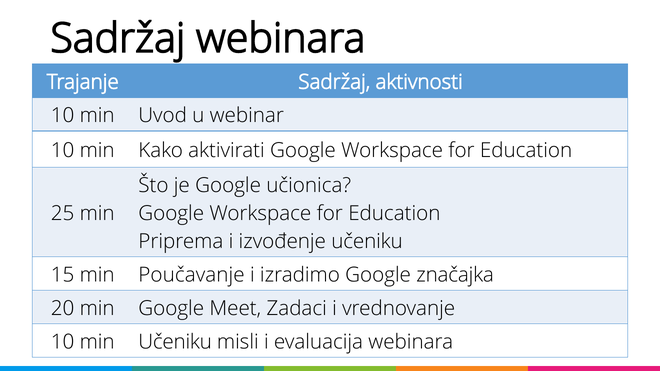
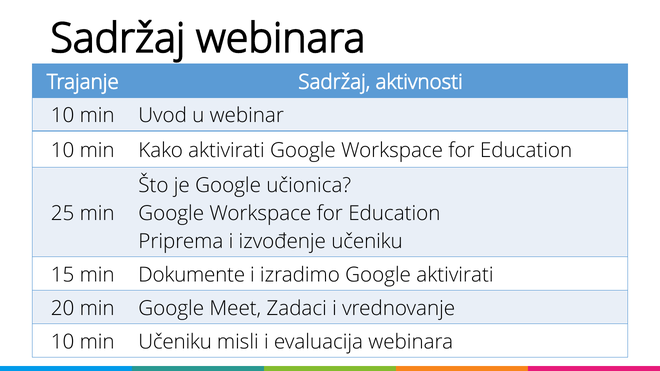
Poučavanje: Poučavanje -> Dokumente (192, 275)
Google značajka: značajka -> aktivirati (455, 275)
